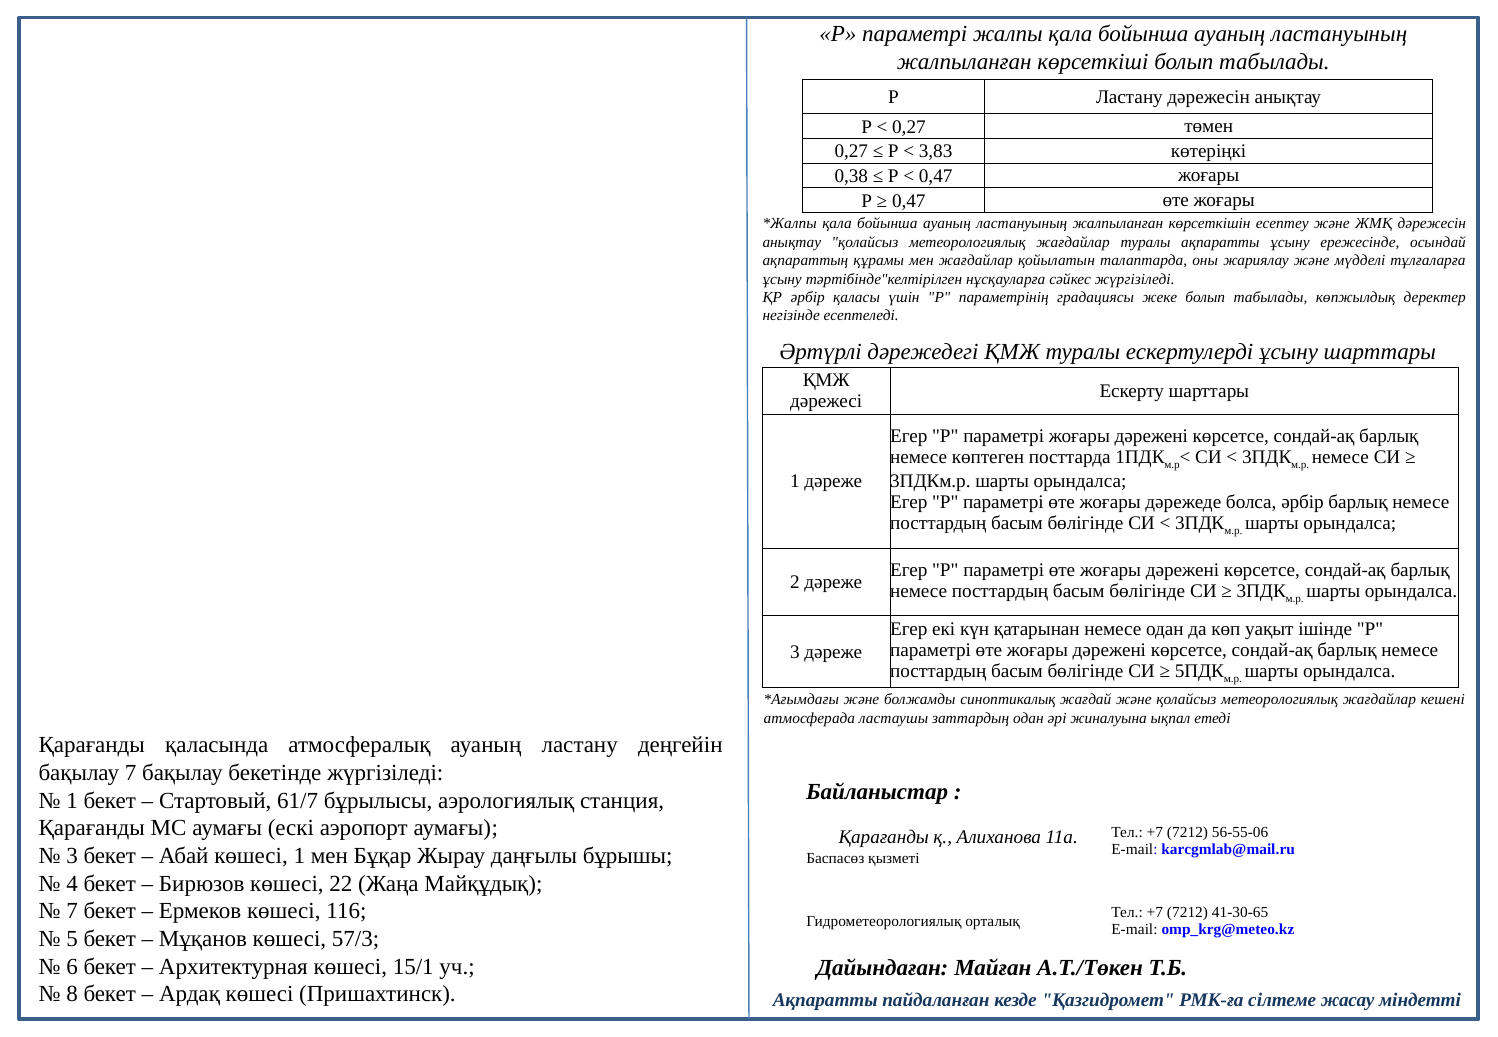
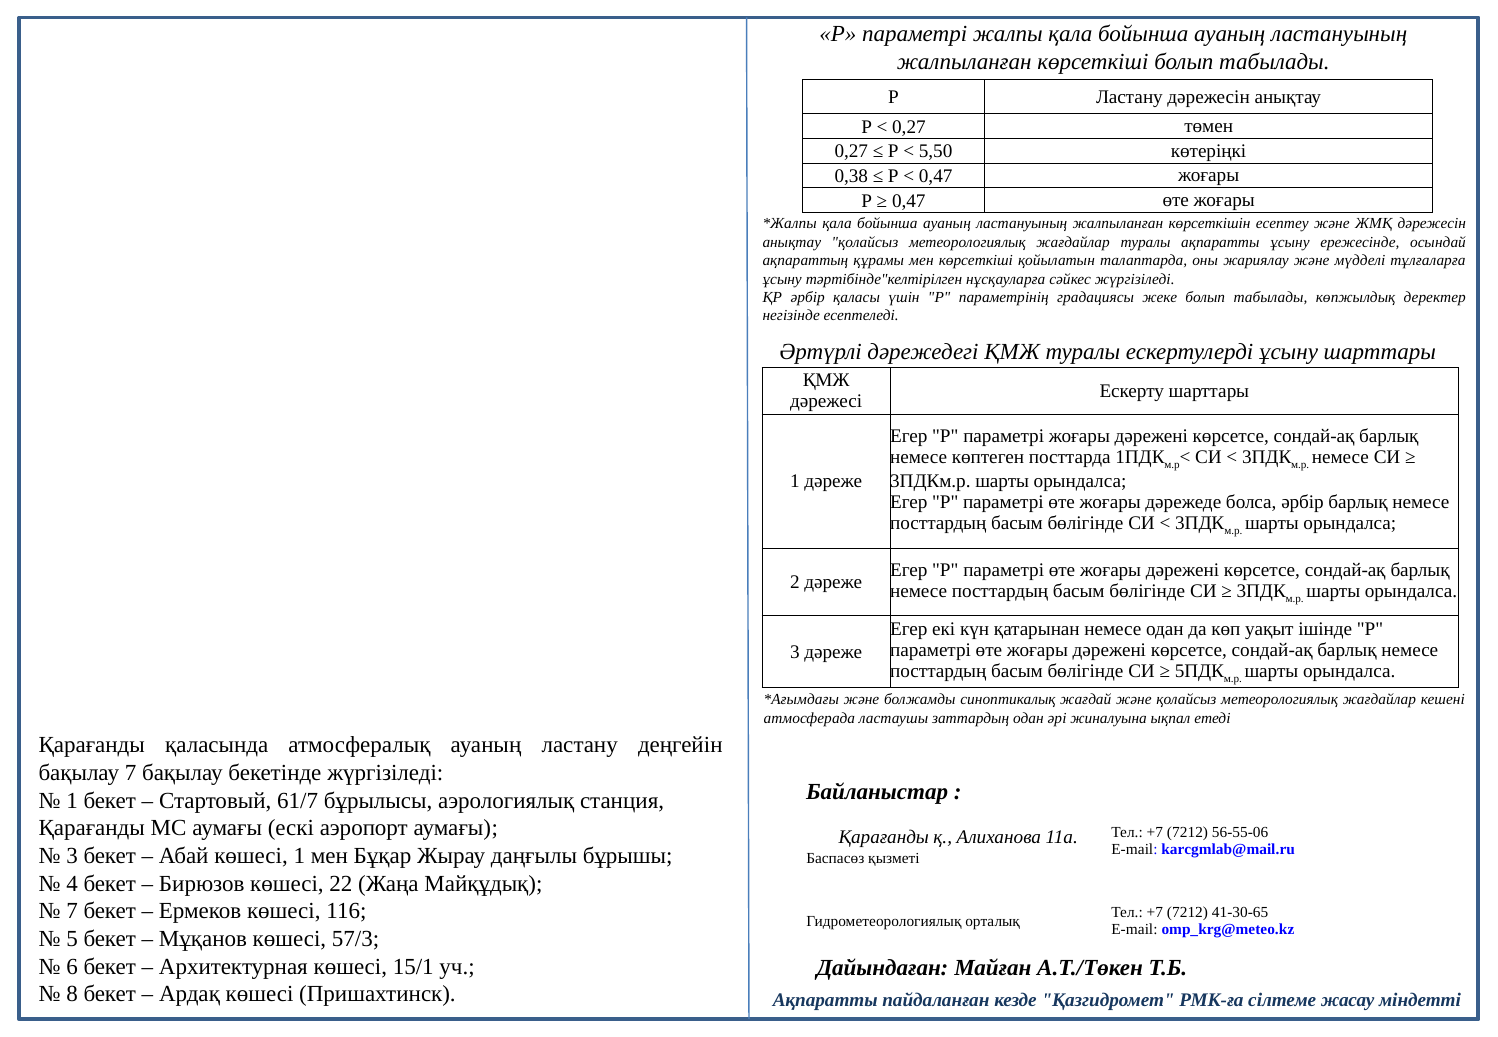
3,83: 3,83 -> 5,50 (936, 152)
мен жағдайлар: жағдайлар -> көрсеткіші (976, 261)
